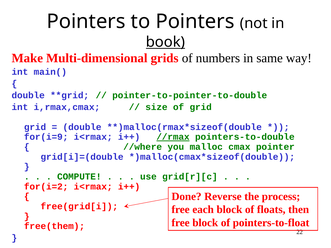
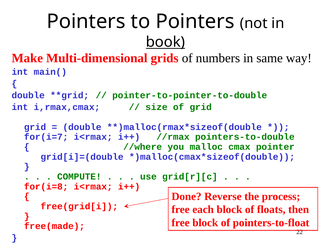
for(i=9: for(i=9 -> for(i=7 (46, 137)
//rmax underline: present -> none (173, 137)
for(i=2: for(i=2 -> for(i=8 (46, 187)
free(them: free(them -> free(made (54, 226)
